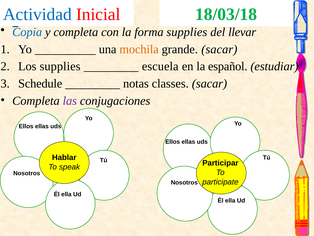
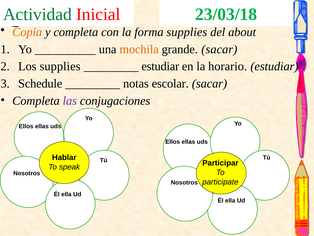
Actividad colour: blue -> green (37, 14)
18/03/18: 18/03/18 -> 23/03/18 (226, 14)
Copia colour: blue -> orange (27, 32)
llevar: llevar -> about (242, 32)
escuela: escuela -> estudiar (160, 66)
español: español -> horario (228, 66)
classes: classes -> escolar (170, 83)
